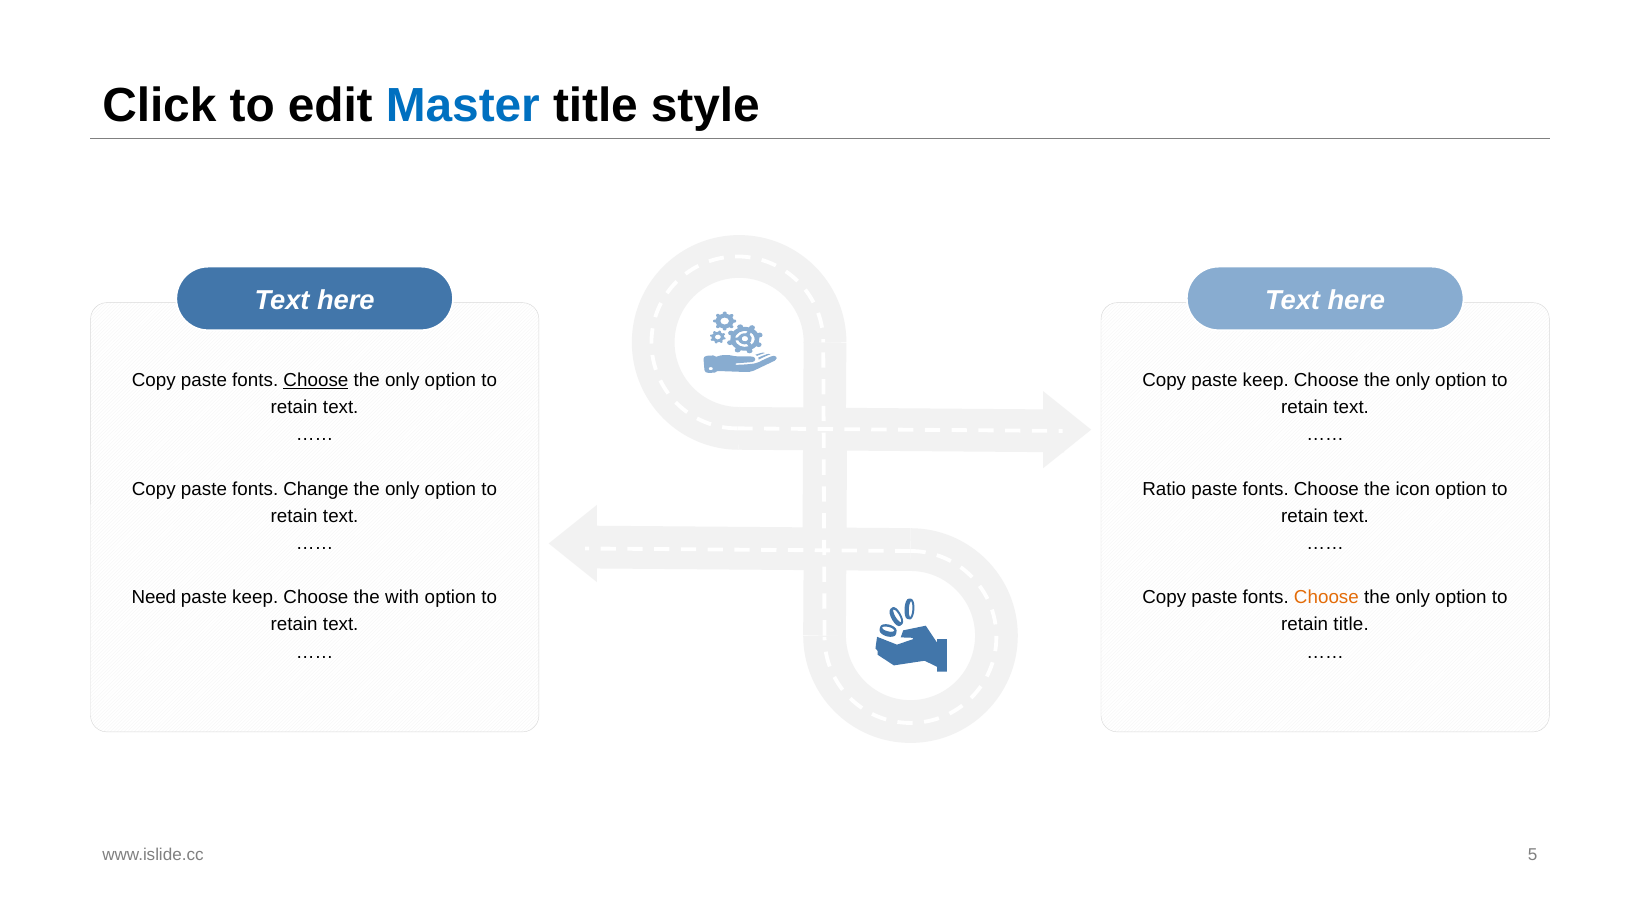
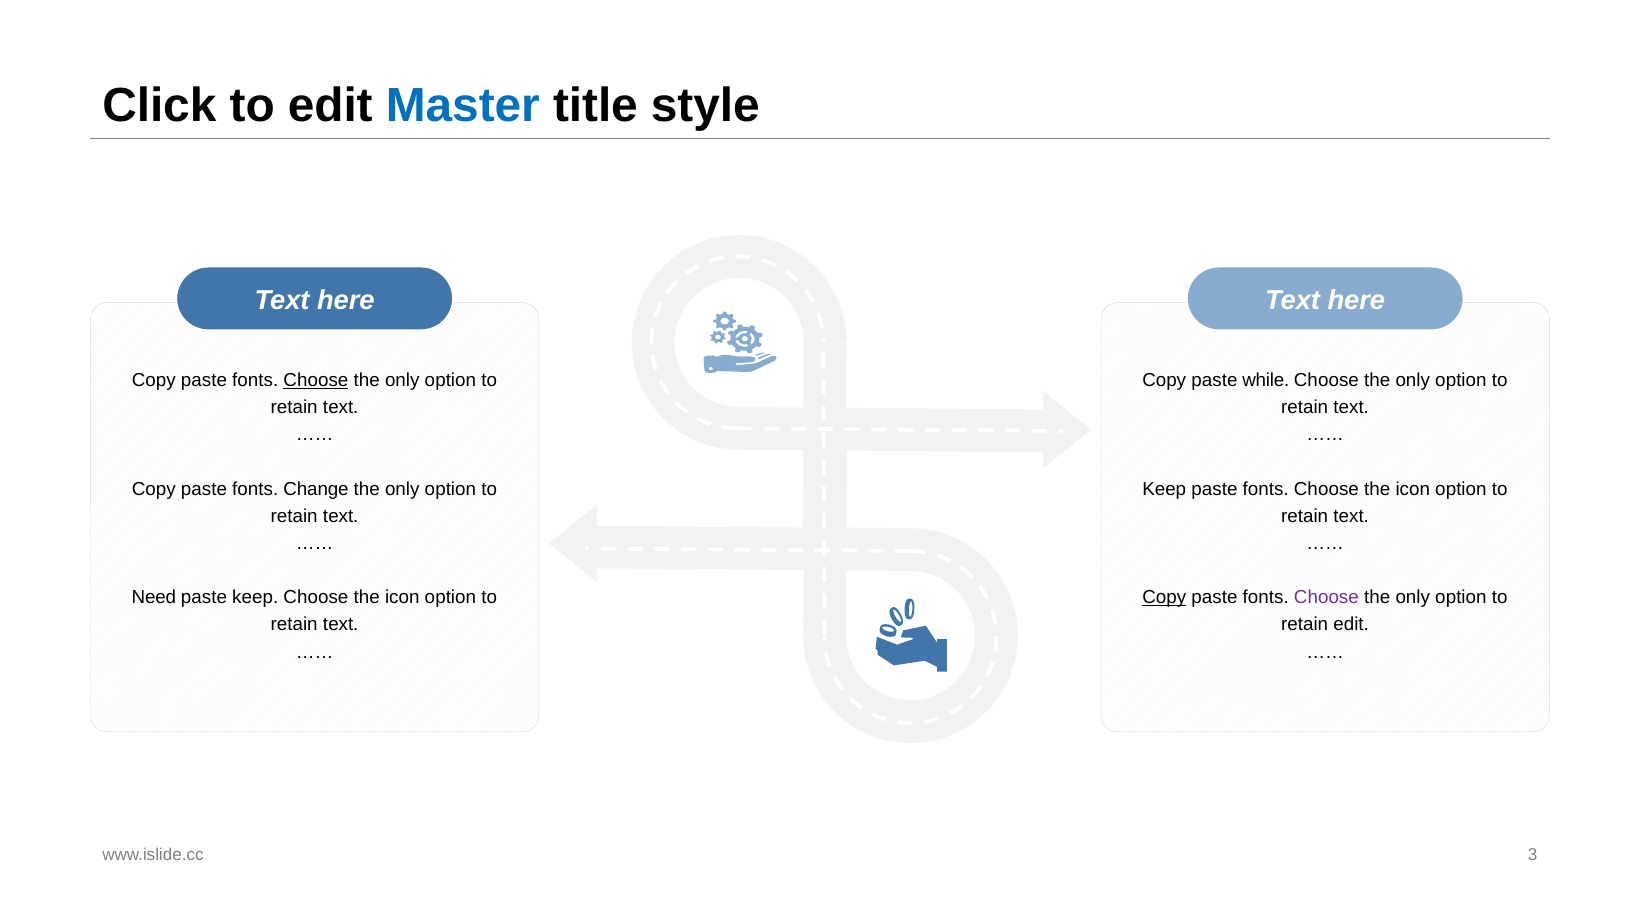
Copy paste keep: keep -> while (1266, 380)
Ratio: Ratio -> Keep (1164, 489)
with: with -> icon (402, 597)
Copy underline: none -> present (1164, 597)
Choose colour: orange -> purple (1326, 597)
retain title: title -> edit (1351, 624)
5: 5 -> 3 (1533, 854)
